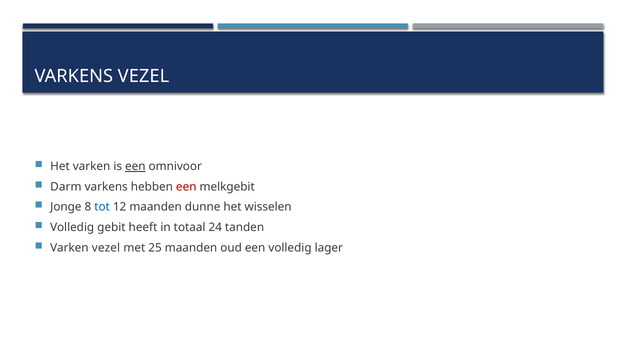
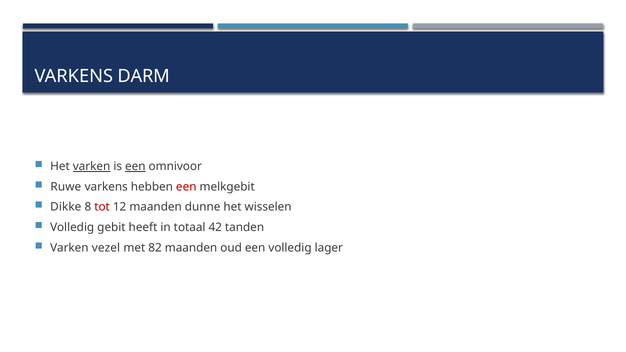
VARKENS VEZEL: VEZEL -> DARM (144, 76)
varken underline: none -> present (92, 166)
Darm: Darm -> Ruwe (66, 187)
Jonge: Jonge -> Dikke (66, 207)
tot colour: blue -> red (102, 207)
24: 24 -> 42 (215, 228)
25: 25 -> 82 (155, 248)
